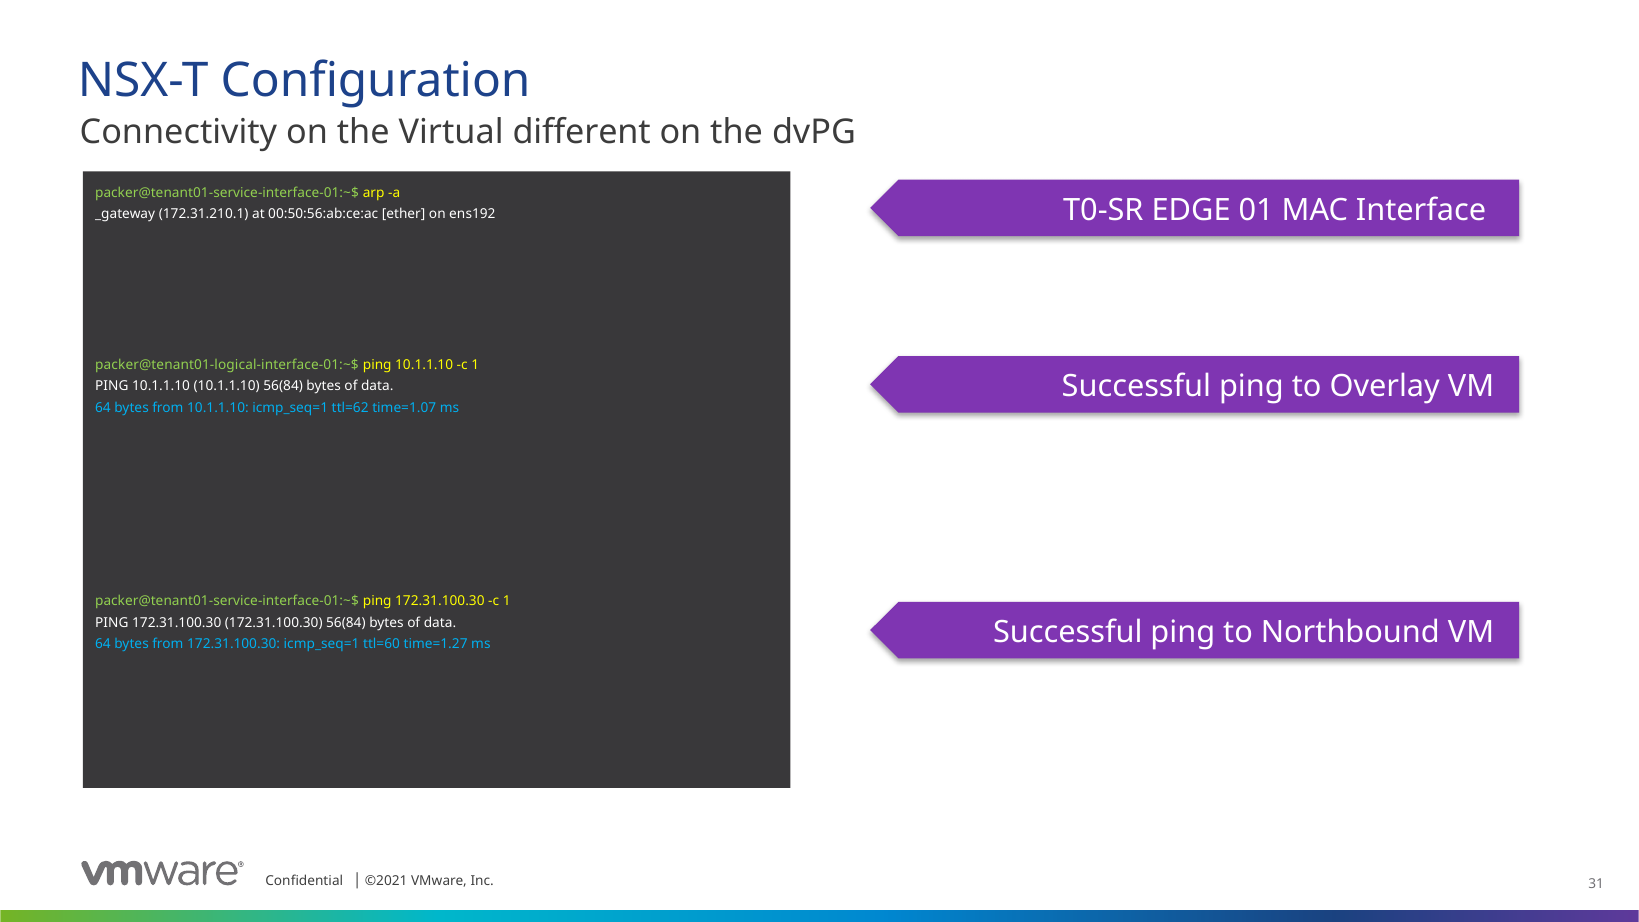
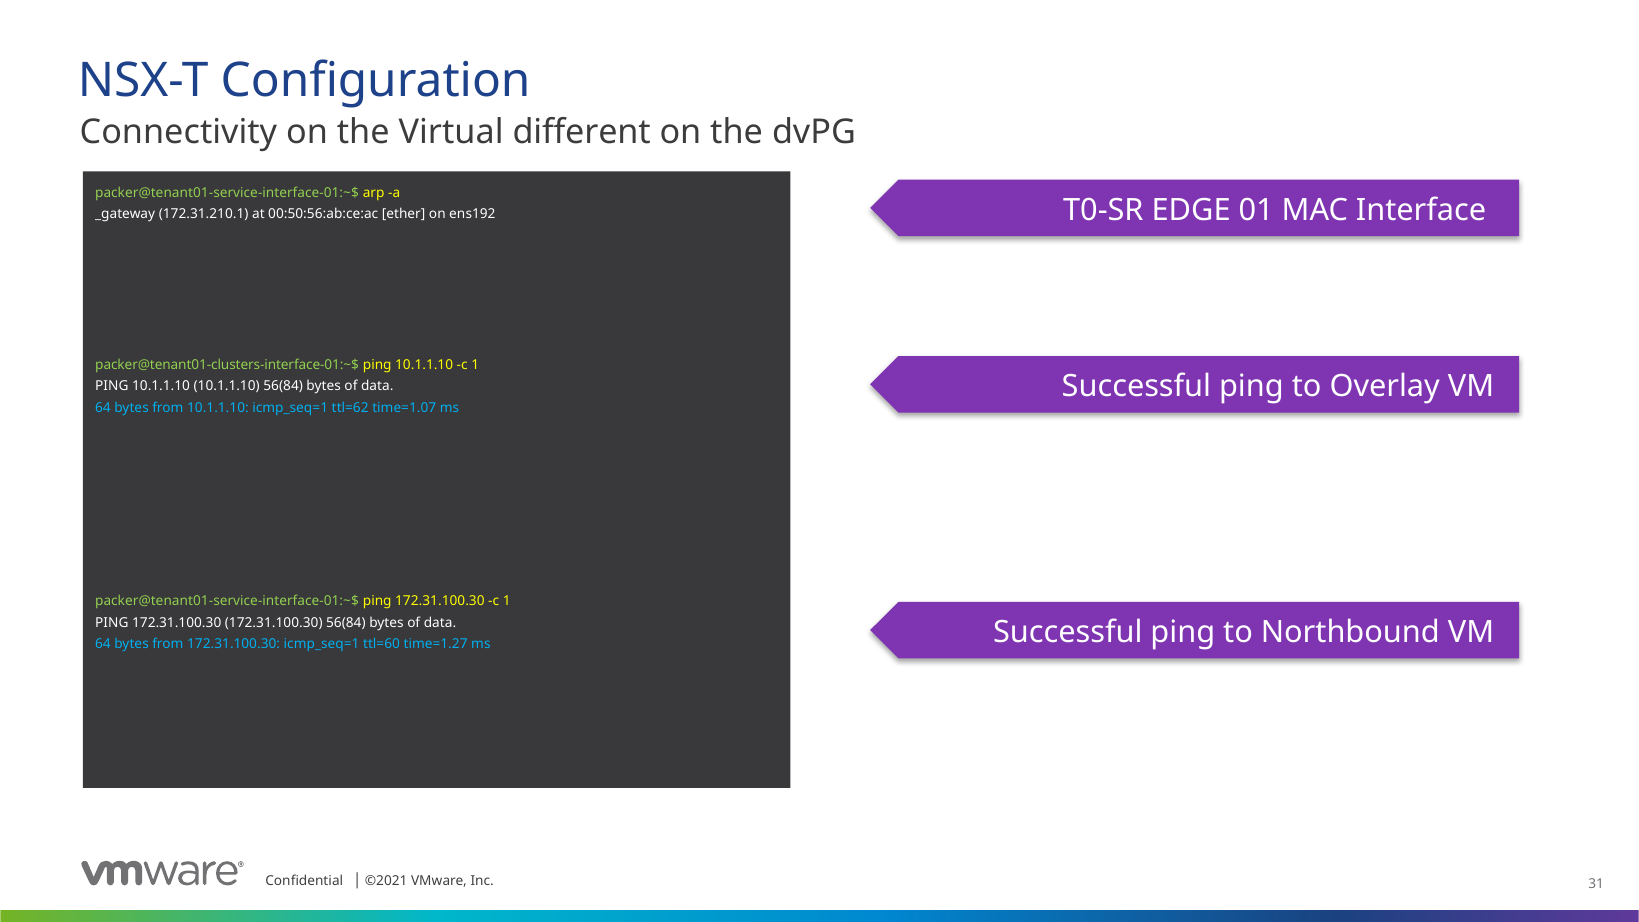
packer@tenant01-logical-interface-01:~$: packer@tenant01-logical-interface-01:~$ -> packer@tenant01-clusters-interface-01:~$ (227, 365)
